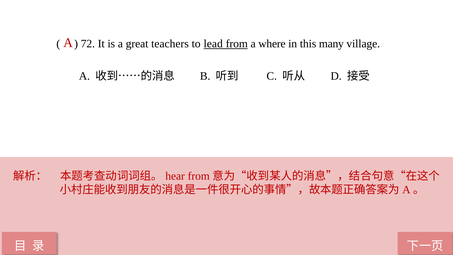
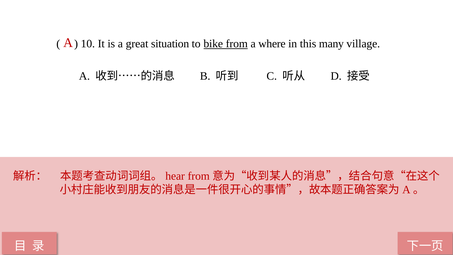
72: 72 -> 10 (88, 44)
teachers: teachers -> situation (170, 44)
lead: lead -> bike (213, 44)
